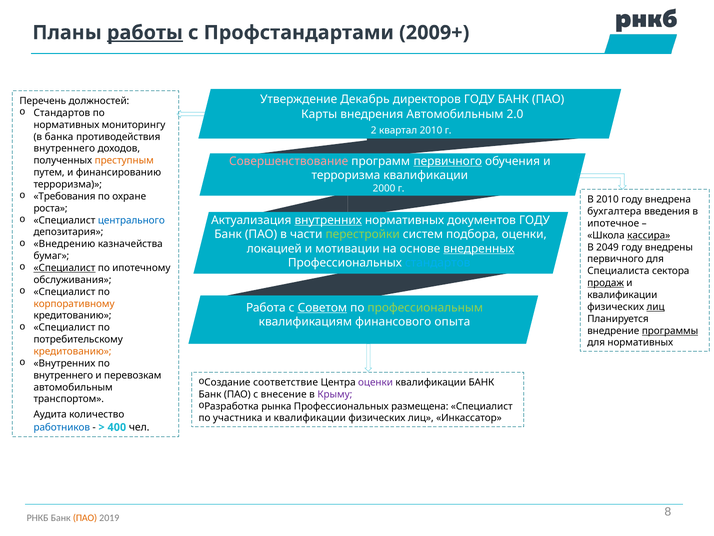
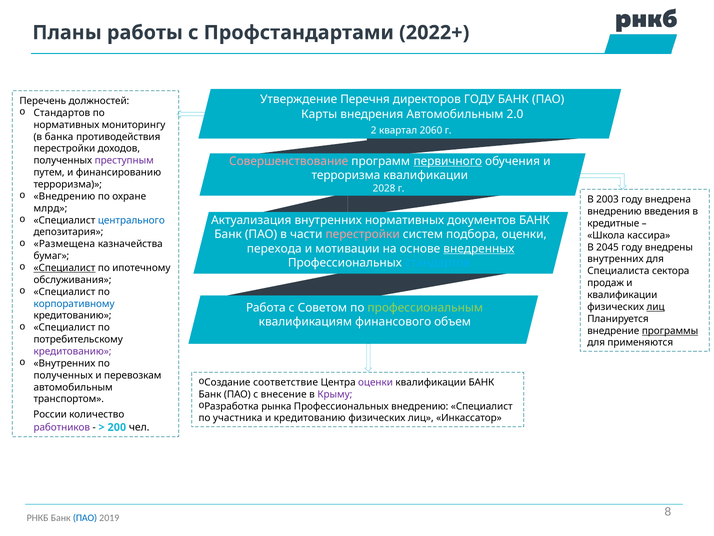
работы underline: present -> none (145, 33)
2009+: 2009+ -> 2022+ (434, 33)
Декабрь: Декабрь -> Перечня (365, 99)
квартал 2010: 2010 -> 2060 (431, 130)
внутреннего: внутреннего -> перестройки (64, 149)
преступным colour: orange -> purple (124, 160)
2000: 2000 -> 2028 (384, 188)
Требования: Требования -> Внедрению (64, 196)
В 2010: 2010 -> 2003 (607, 199)
роста: роста -> млрд (50, 208)
бухгалтера: бухгалтера -> внедрению (614, 211)
внутренних underline: present -> none (328, 220)
документов ГОДУ: ГОДУ -> БАНК (535, 220)
ипотечное: ипотечное -> кредитные (613, 223)
перестройки colour: light green -> pink (363, 234)
кассира underline: present -> none (649, 235)
Внедрению: Внедрению -> Размещена (64, 244)
2049: 2049 -> 2045 (607, 247)
локацией: локацией -> перехода (274, 249)
первичного: первичного -> внутренних (615, 259)
продаж underline: present -> none (606, 283)
корпоративному colour: orange -> blue (74, 303)
Советом underline: present -> none (322, 307)
опыта: опыта -> объем (453, 322)
для нормативных: нормативных -> применяются (640, 342)
кредитованию colour: orange -> purple (72, 351)
внутреннего: внутреннего -> полученных (63, 375)
Профессиональных размещена: размещена -> внедрению (420, 406)
Аудита: Аудита -> России (50, 414)
квалификации: квалификации -> кредитованию (310, 418)
работников colour: blue -> purple (62, 427)
400: 400 -> 200 (117, 427)
ПАО colour: orange -> blue (85, 517)
